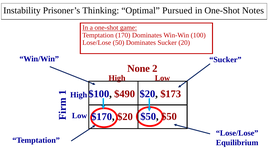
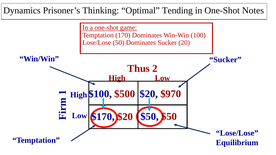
Instability: Instability -> Dynamics (22, 10)
Pursued: Pursued -> Tending (177, 10)
None: None -> Thus (139, 69)
$490: $490 -> $500 (125, 94)
$173: $173 -> $970 (171, 94)
